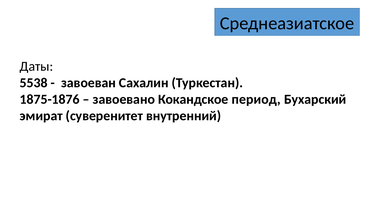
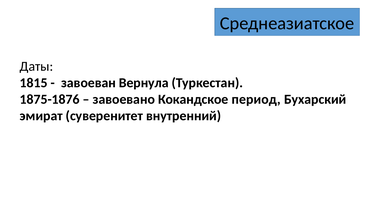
5538: 5538 -> 1815 (34, 83)
Сахалин: Сахалин -> Вернула (144, 83)
